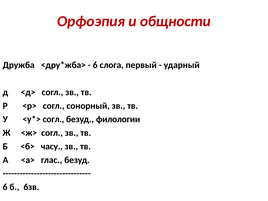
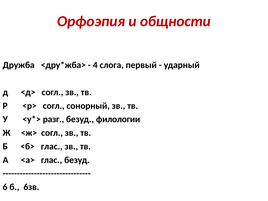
6: 6 -> 4 (95, 65)
согл: согл -> разг (53, 119)
<б> часу: часу -> глас (52, 146)
